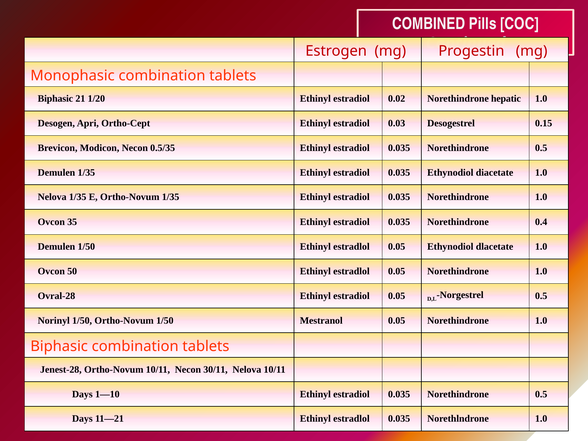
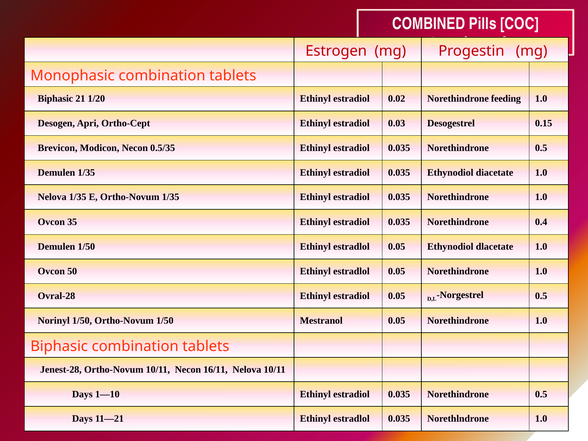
hepatic: hepatic -> feeding (506, 99)
30/11: 30/11 -> 16/11 (216, 370)
